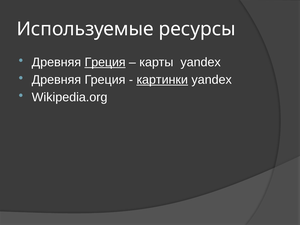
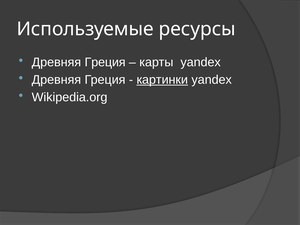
Греция underline: present -> none (105, 62)
